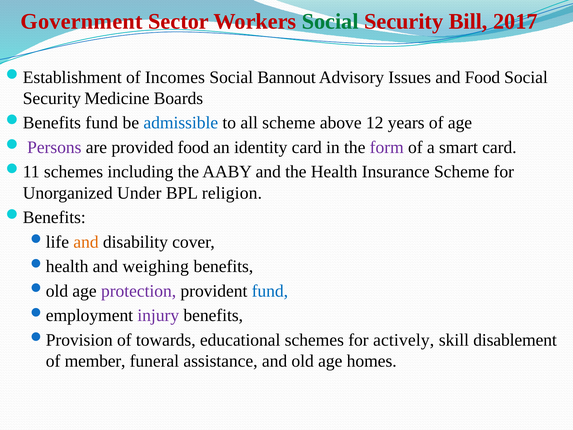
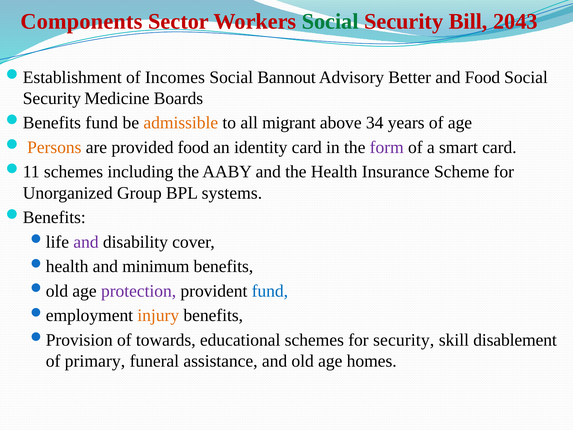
Government: Government -> Components (81, 22)
2017: 2017 -> 2043 (515, 22)
Issues: Issues -> Better (410, 77)
admissible colour: blue -> orange (181, 123)
all scheme: scheme -> migrant (289, 123)
12: 12 -> 34 (375, 123)
Persons colour: purple -> orange (54, 147)
Under: Under -> Group (139, 193)
religion: religion -> systems (232, 193)
and colour: orange -> purple (86, 242)
weighing: weighing -> minimum (156, 266)
injury colour: purple -> orange (158, 315)
for actively: actively -> security (404, 340)
member: member -> primary (95, 361)
